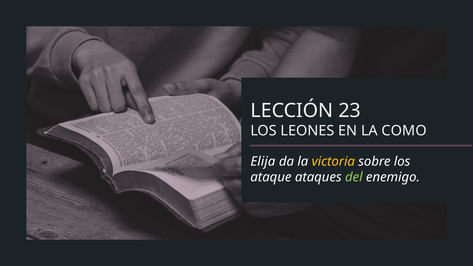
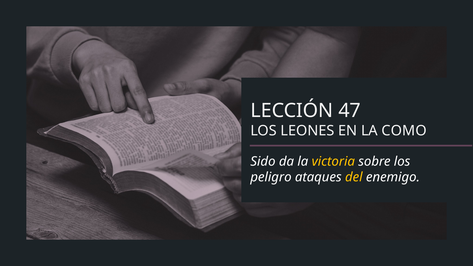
23: 23 -> 47 (350, 111)
Elija: Elija -> Sido (263, 162)
ataque: ataque -> peligro (271, 177)
del colour: light green -> yellow (354, 177)
